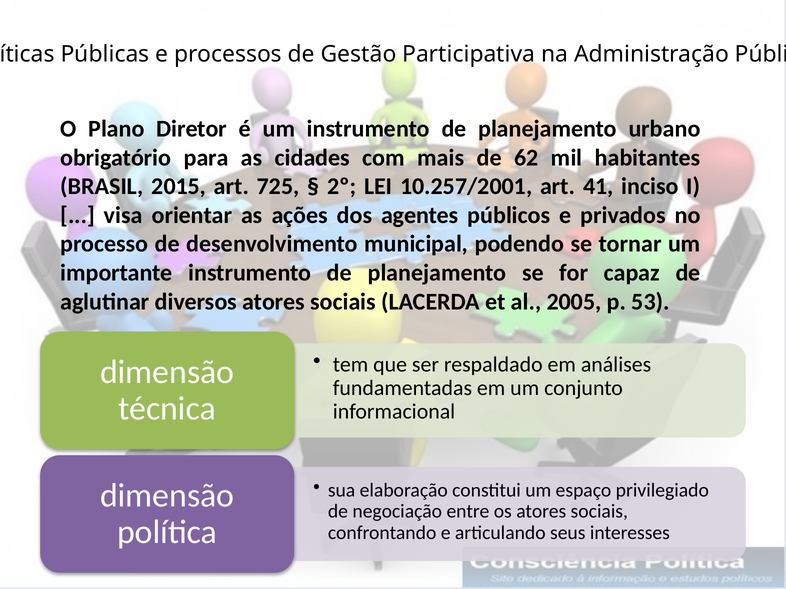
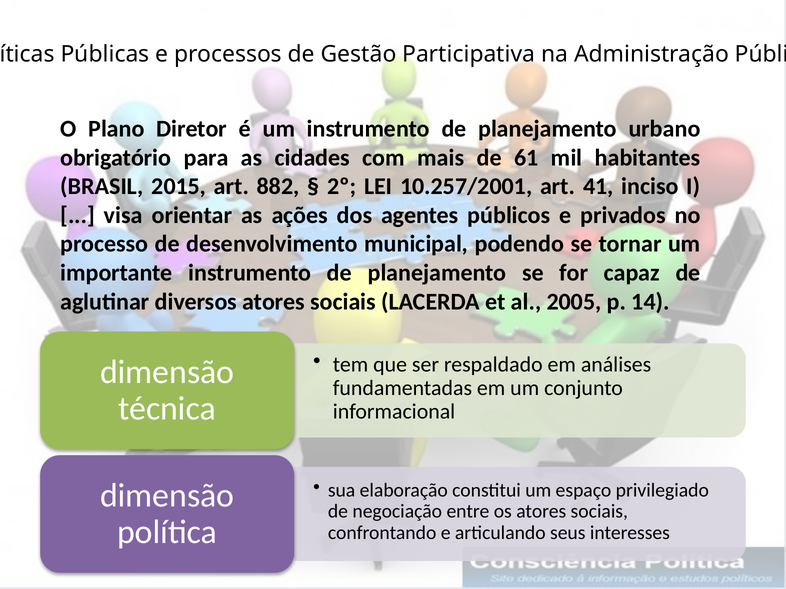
62: 62 -> 61 (526, 158)
725: 725 -> 882 (278, 187)
53: 53 -> 14 (651, 302)
